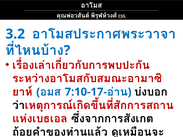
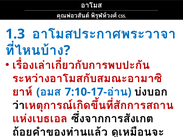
3.2: 3.2 -> 1.3 (15, 34)
